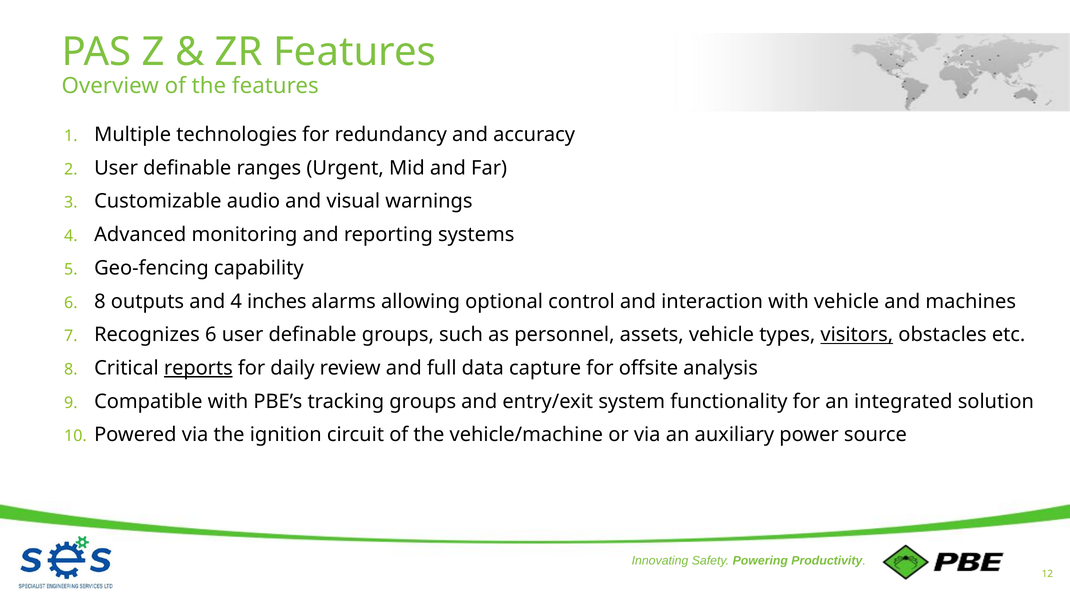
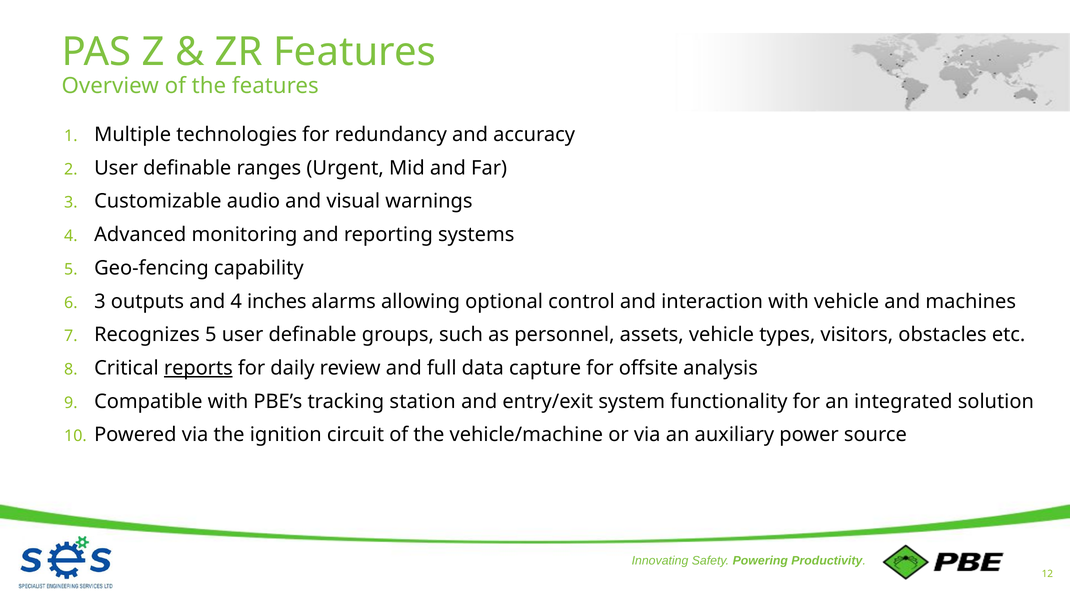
8: 8 -> 3 (100, 301)
Recognizes 6: 6 -> 5 (211, 335)
visitors underline: present -> none (857, 335)
tracking groups: groups -> station (423, 401)
